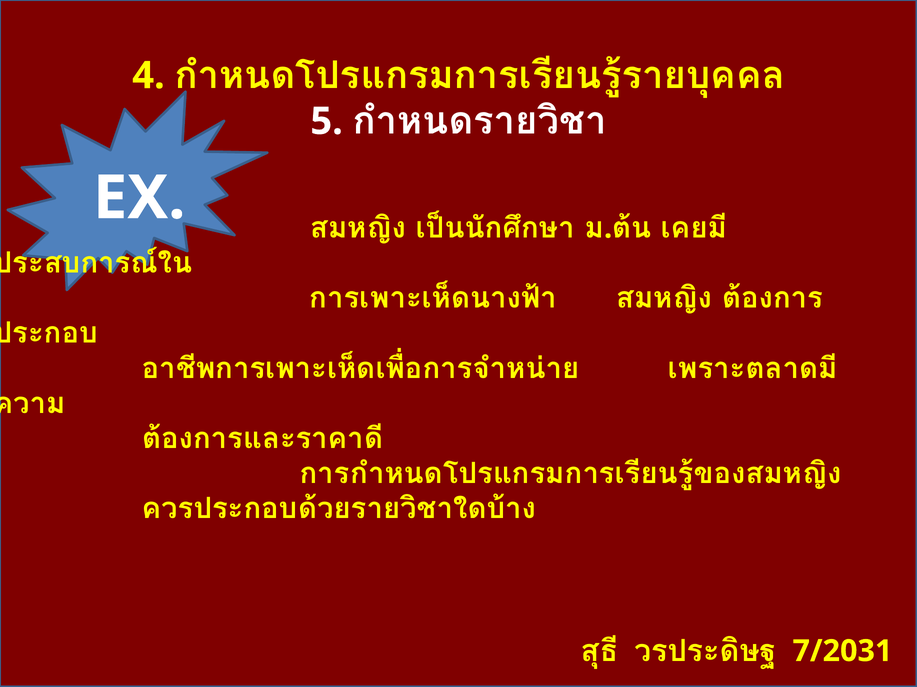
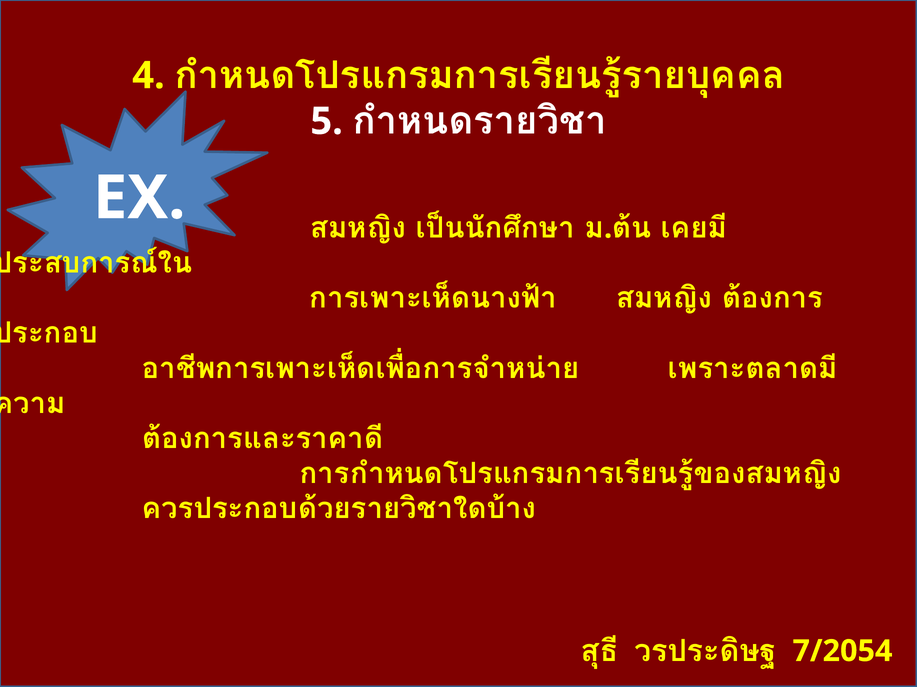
7/2031: 7/2031 -> 7/2054 (842, 652)
